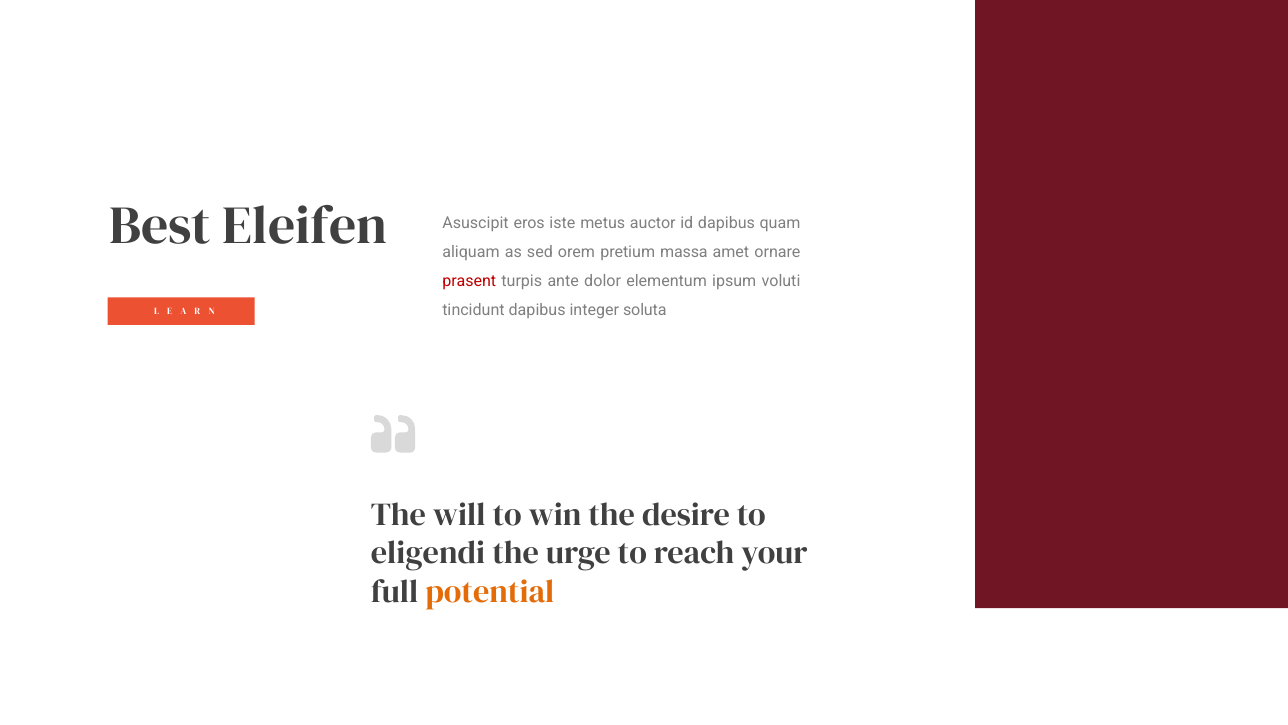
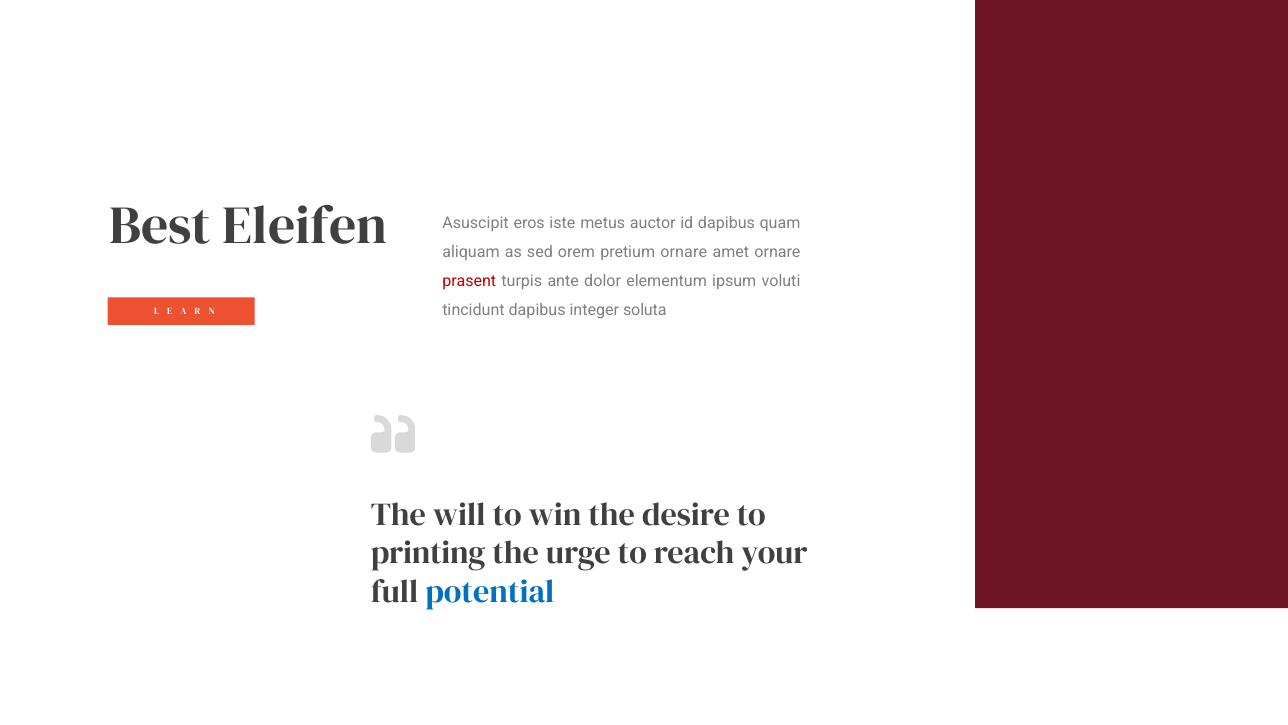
pretium massa: massa -> ornare (684, 252)
eligendi: eligendi -> printing (428, 553)
potential colour: orange -> blue (490, 591)
